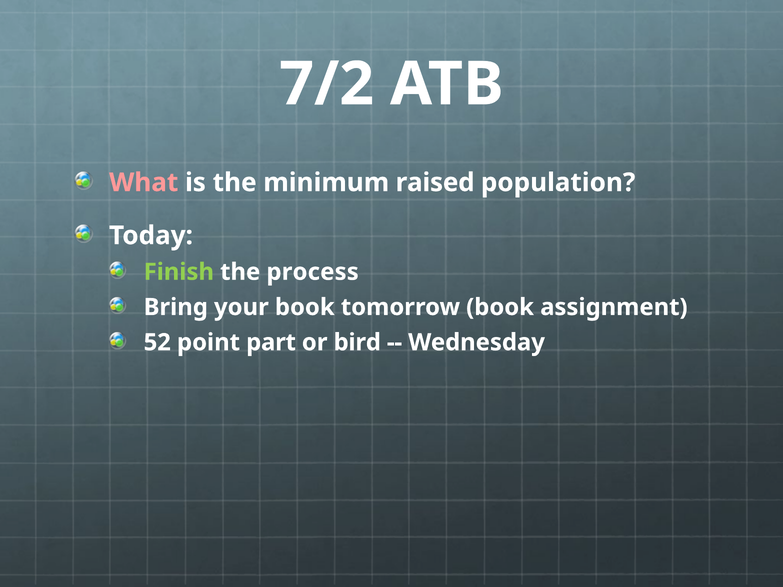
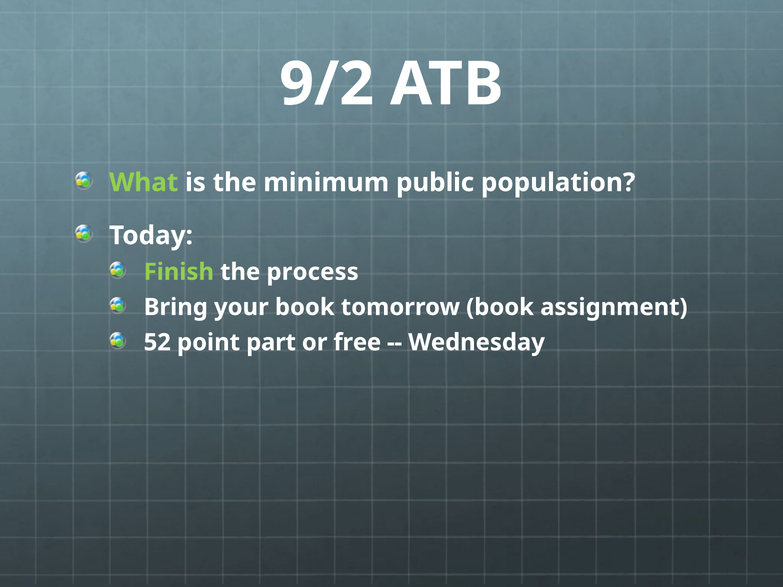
7/2: 7/2 -> 9/2 (327, 84)
What colour: pink -> light green (144, 183)
raised: raised -> public (435, 183)
bird: bird -> free (357, 343)
